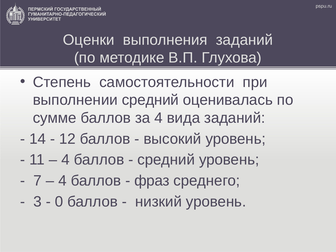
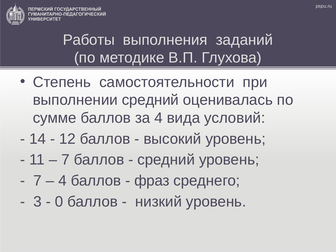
Оценки: Оценки -> Работы (89, 40)
вида заданий: заданий -> условий (235, 118)
4: 4 -> 7 (66, 160)
